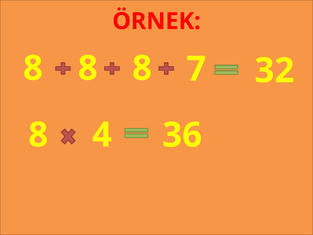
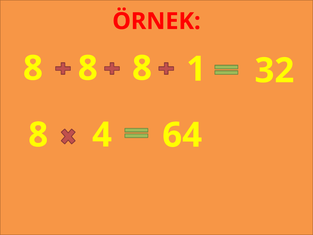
7: 7 -> 1 (196, 69)
36: 36 -> 64 (182, 135)
